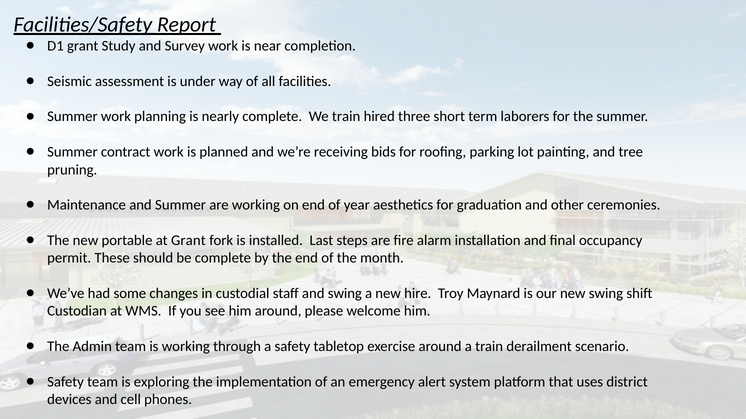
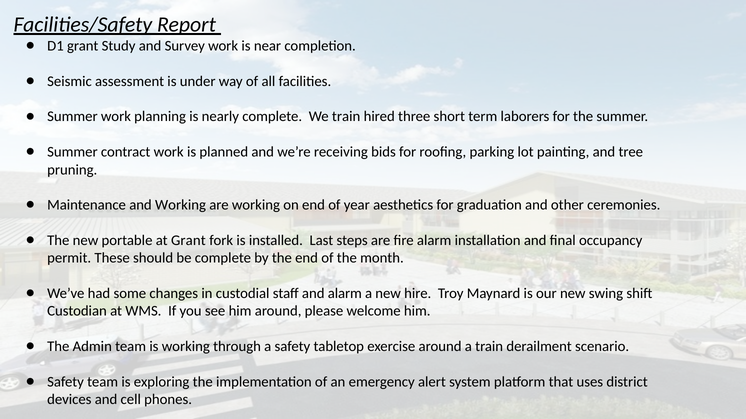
and Summer: Summer -> Working (181, 205)
and swing: swing -> alarm (345, 294)
